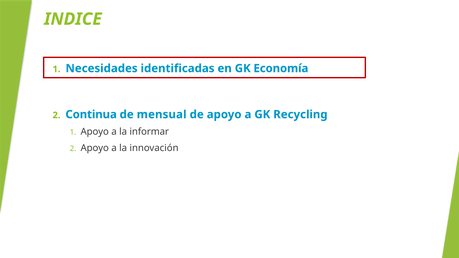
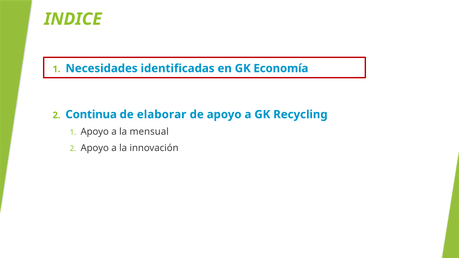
mensual: mensual -> elaborar (162, 115)
informar: informar -> mensual (149, 132)
